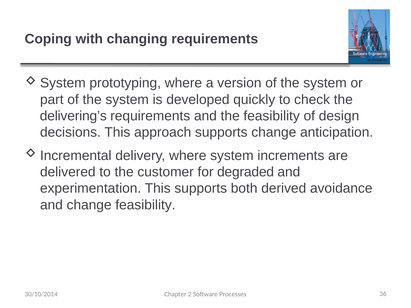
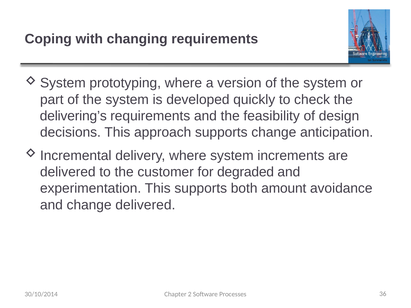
derived: derived -> amount (284, 189)
change feasibility: feasibility -> delivered (145, 205)
